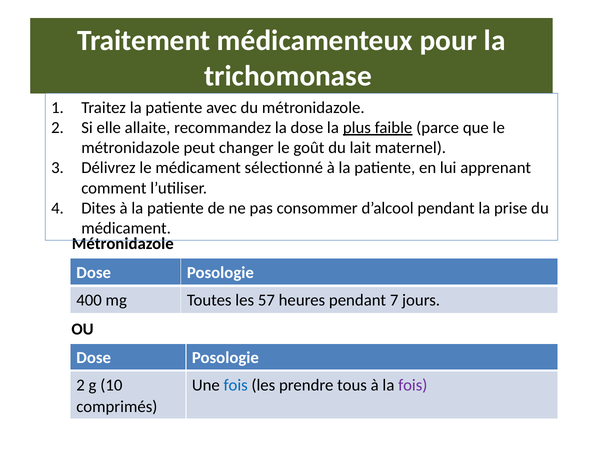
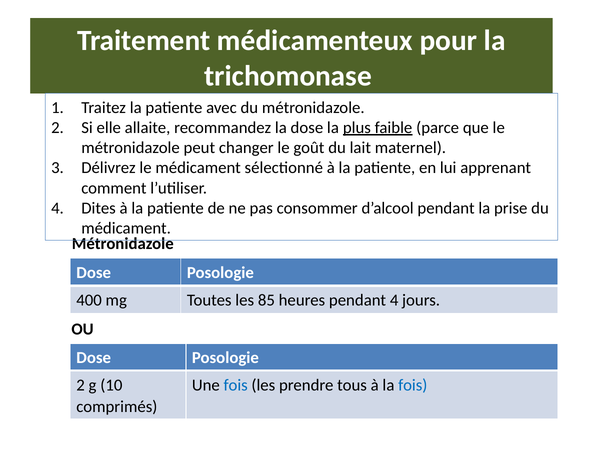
57: 57 -> 85 (266, 300)
pendant 7: 7 -> 4 (394, 300)
fois colour: purple -> blue (413, 385)
